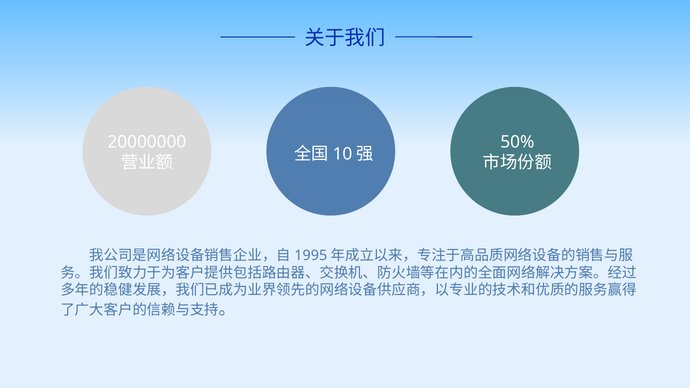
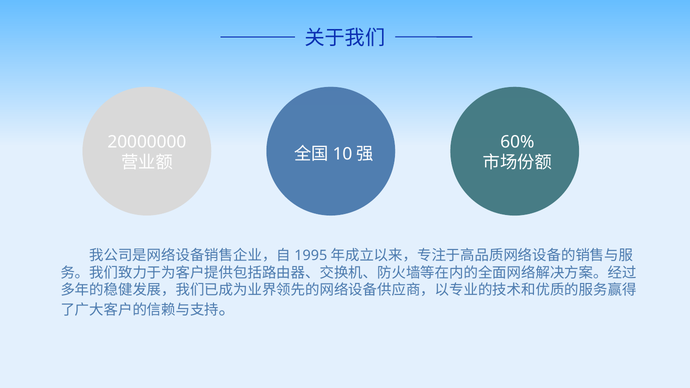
50%: 50% -> 60% (517, 142)
